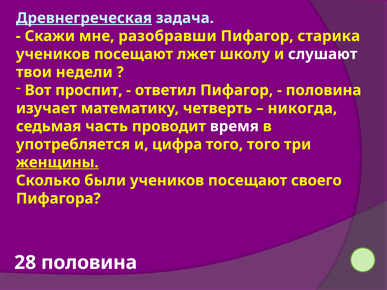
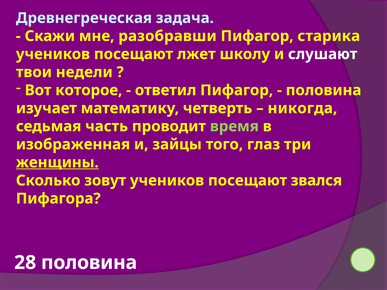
Древнегреческая underline: present -> none (84, 18)
проспит: проспит -> которое (89, 90)
время colour: white -> light green (234, 126)
употребляется: употребляется -> изображенная (73, 145)
цифра: цифра -> зайцы (177, 145)
того того: того -> глаз (264, 145)
были: были -> зовут (105, 181)
своего: своего -> звался (316, 181)
